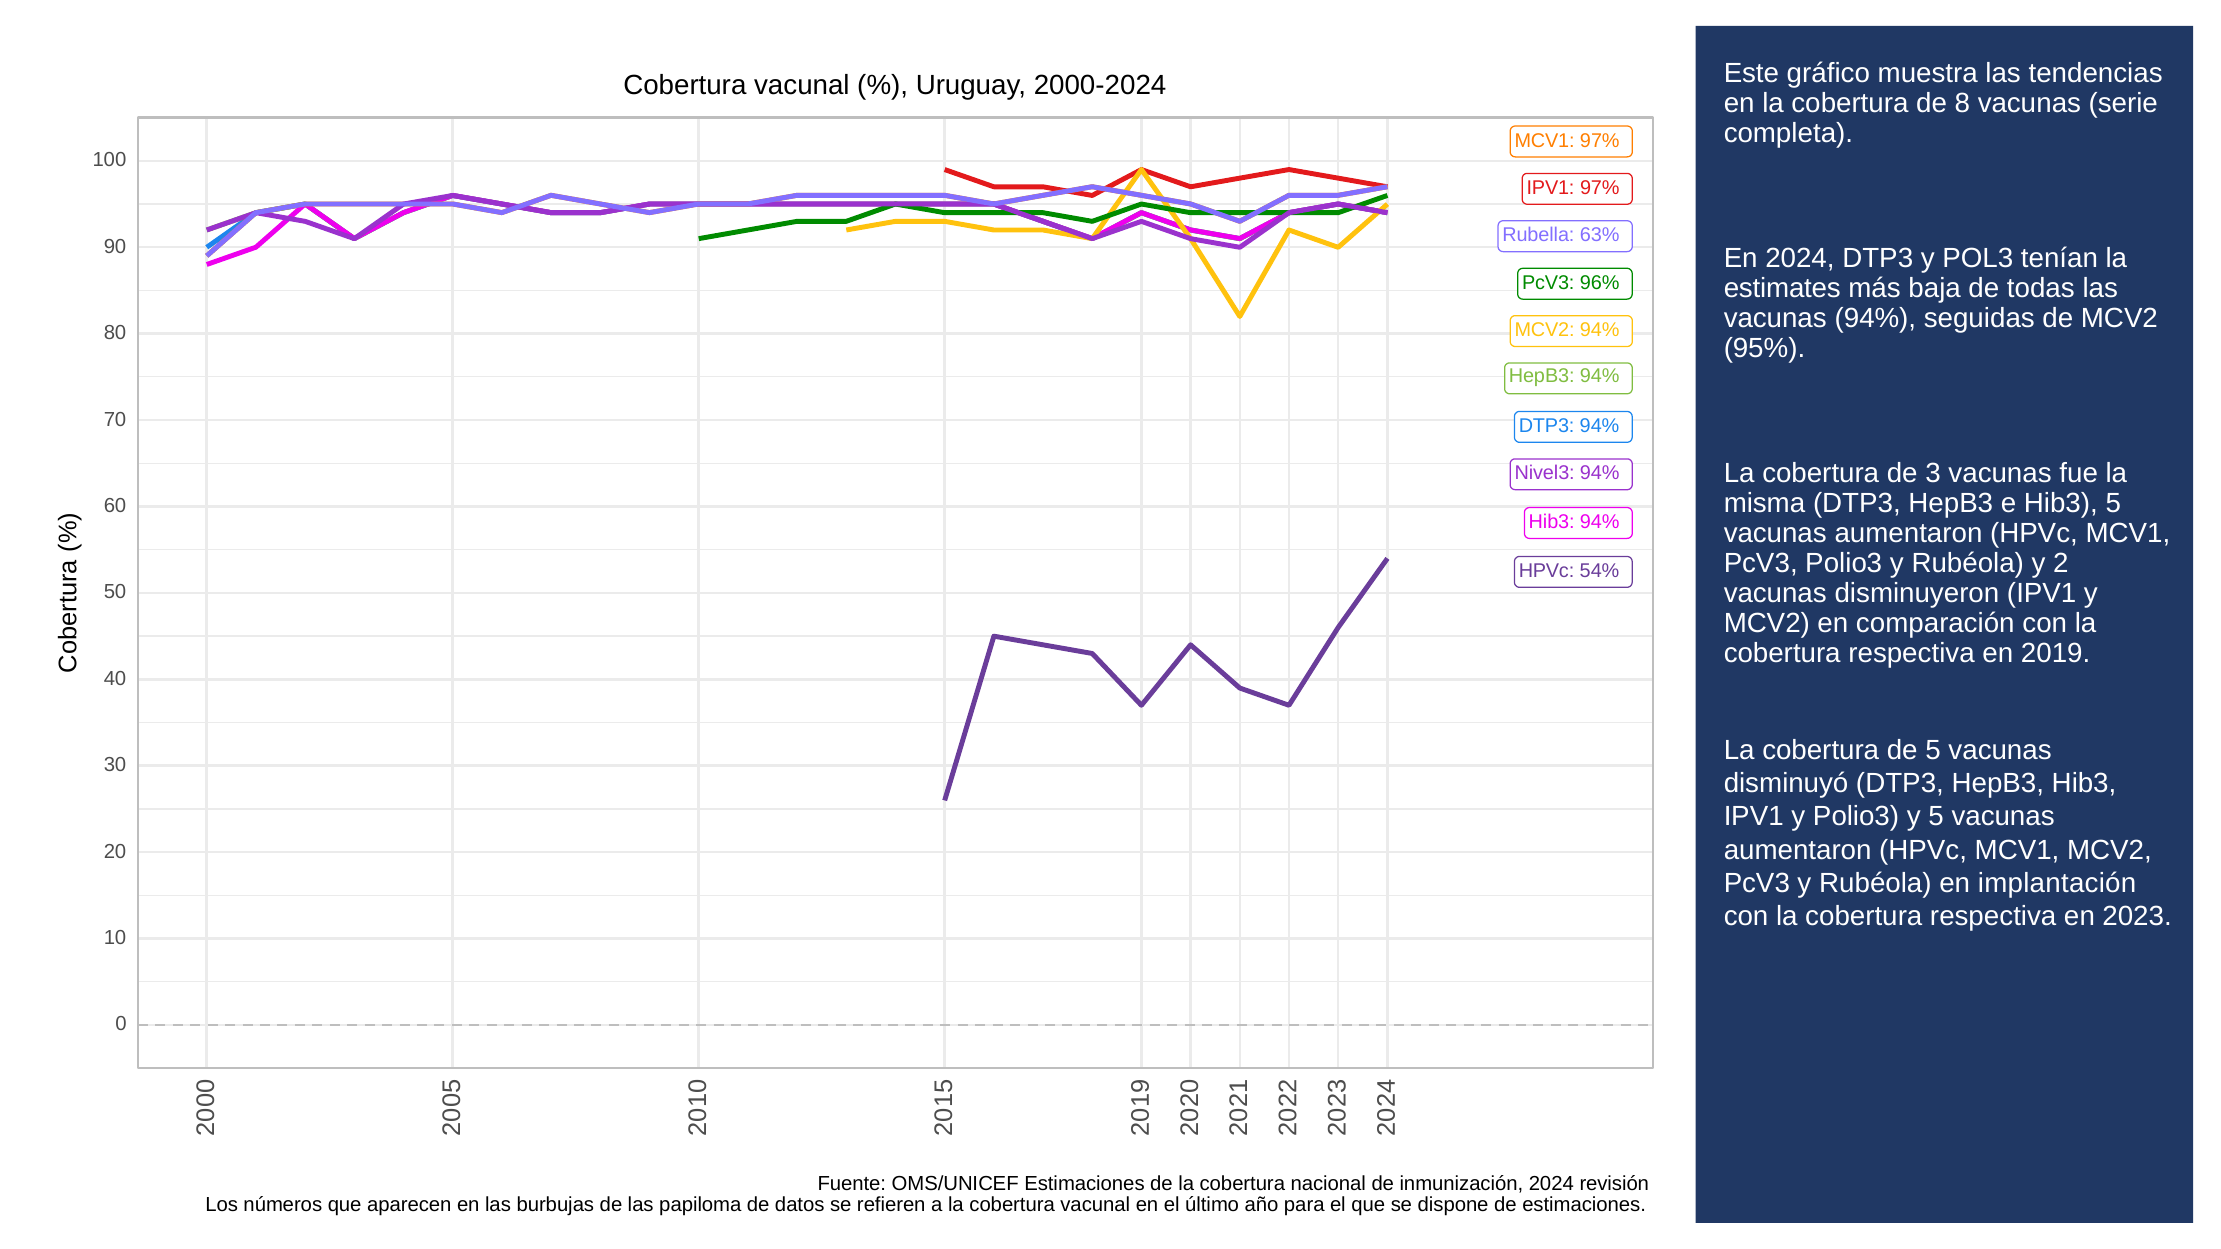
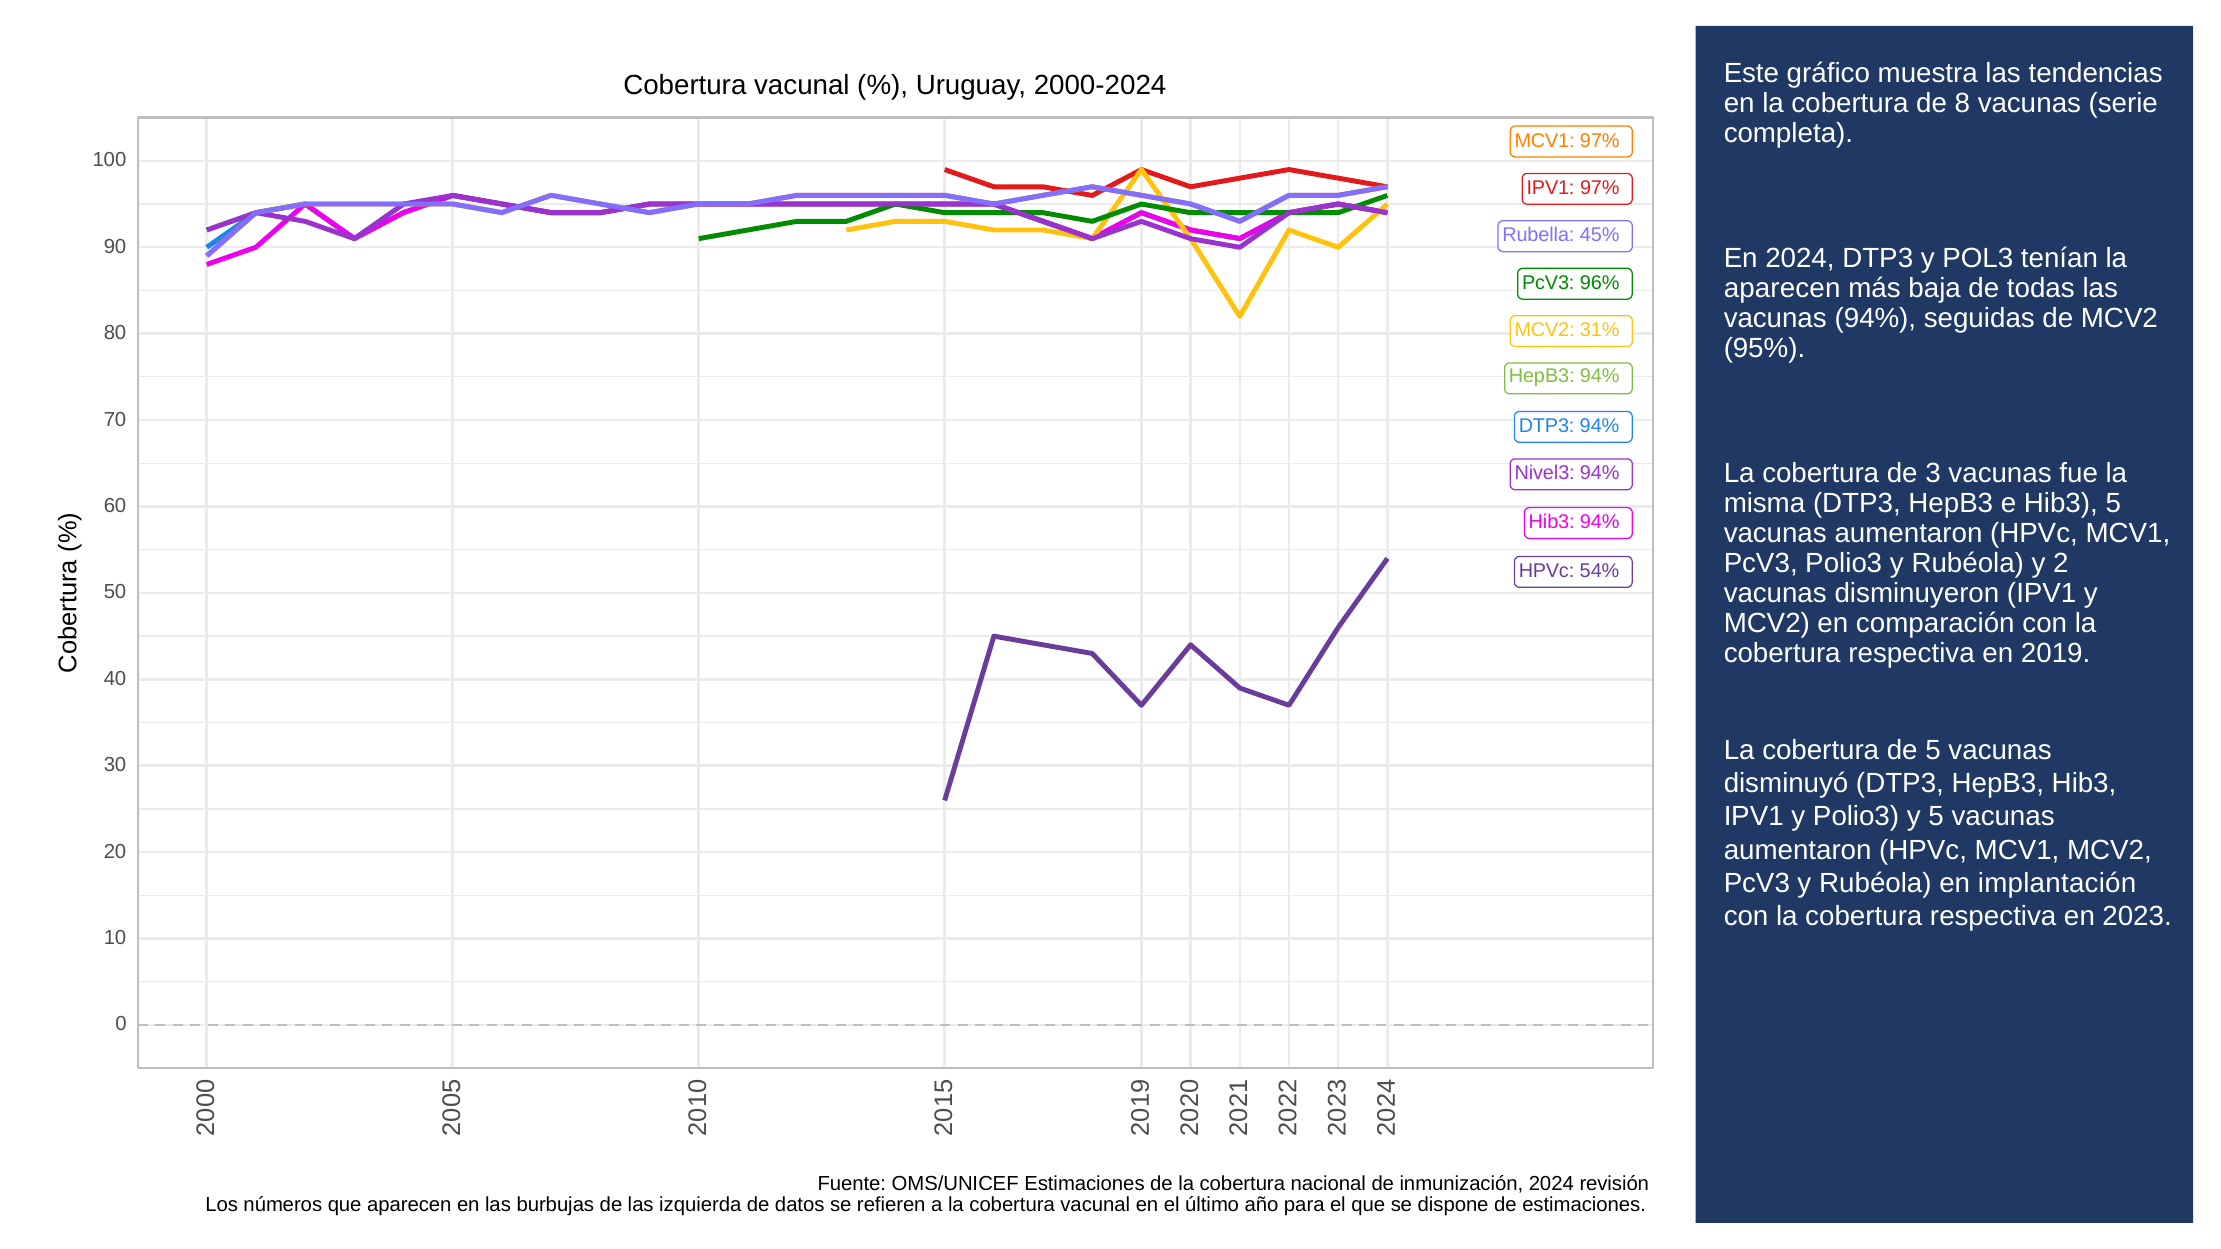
63%: 63% -> 45% (1600, 235)
estimates: estimates -> aparecen (1782, 288)
MCV2 94%: 94% -> 31% (1600, 330)
papiloma: papiloma -> izquierda (700, 1205)
